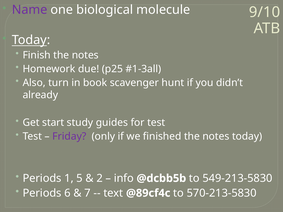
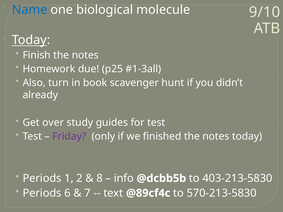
Name colour: purple -> blue (30, 10)
start: start -> over (53, 123)
5: 5 -> 2 (80, 179)
2: 2 -> 8 (100, 179)
549-213-5830: 549-213-5830 -> 403-213-5830 (237, 179)
